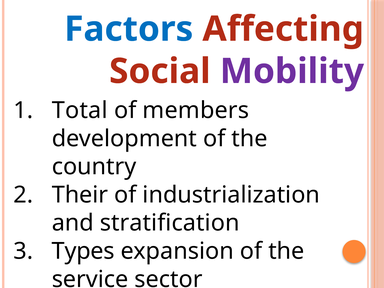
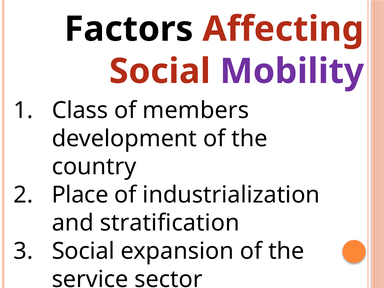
Factors colour: blue -> black (129, 29)
Total: Total -> Class (80, 110)
Their: Their -> Place (80, 195)
Types: Types -> Social (83, 251)
